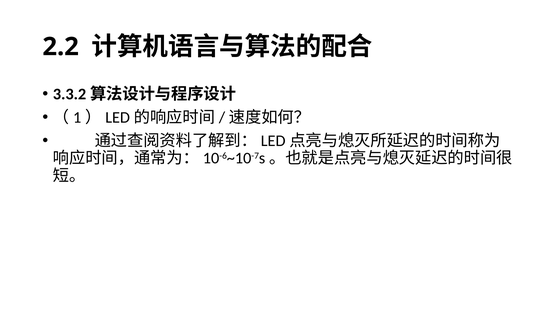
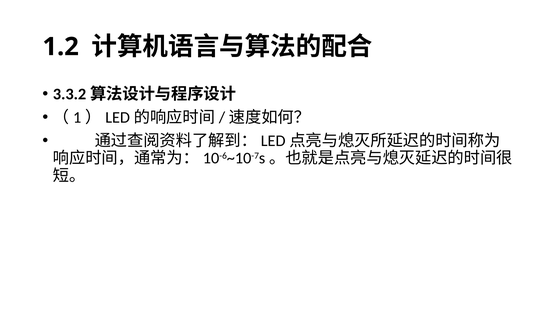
2.2: 2.2 -> 1.2 (61, 47)
